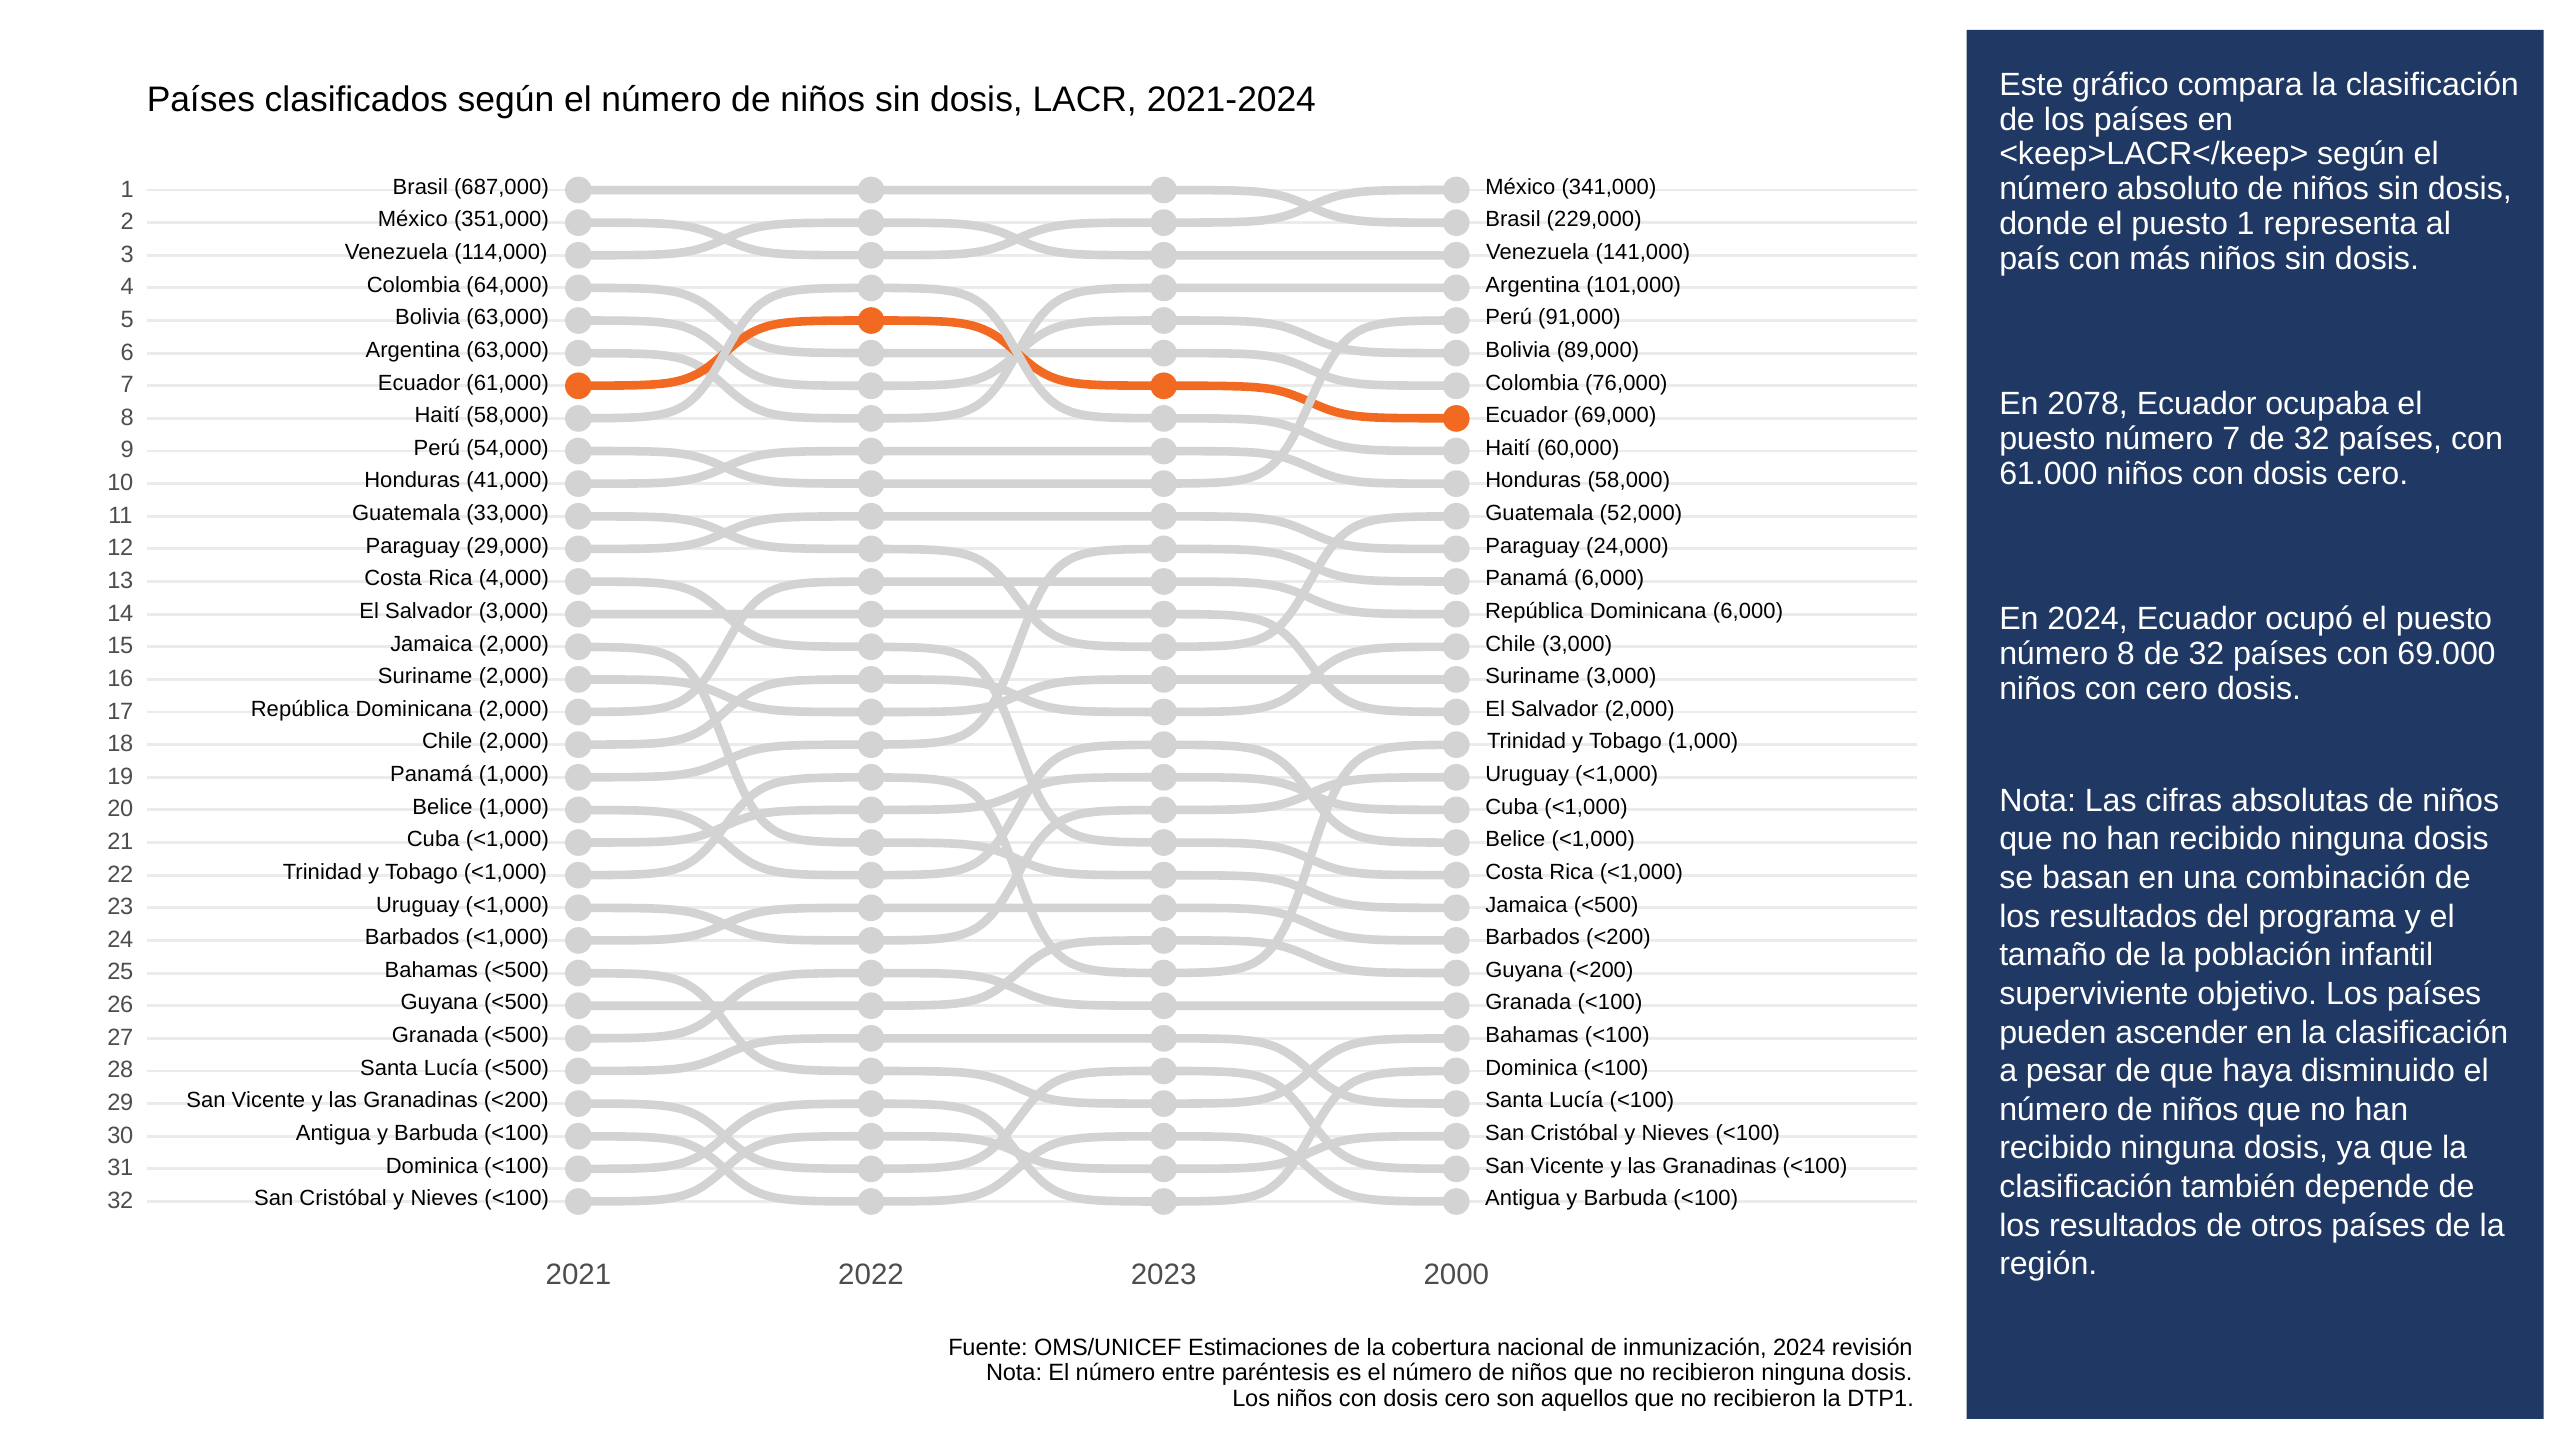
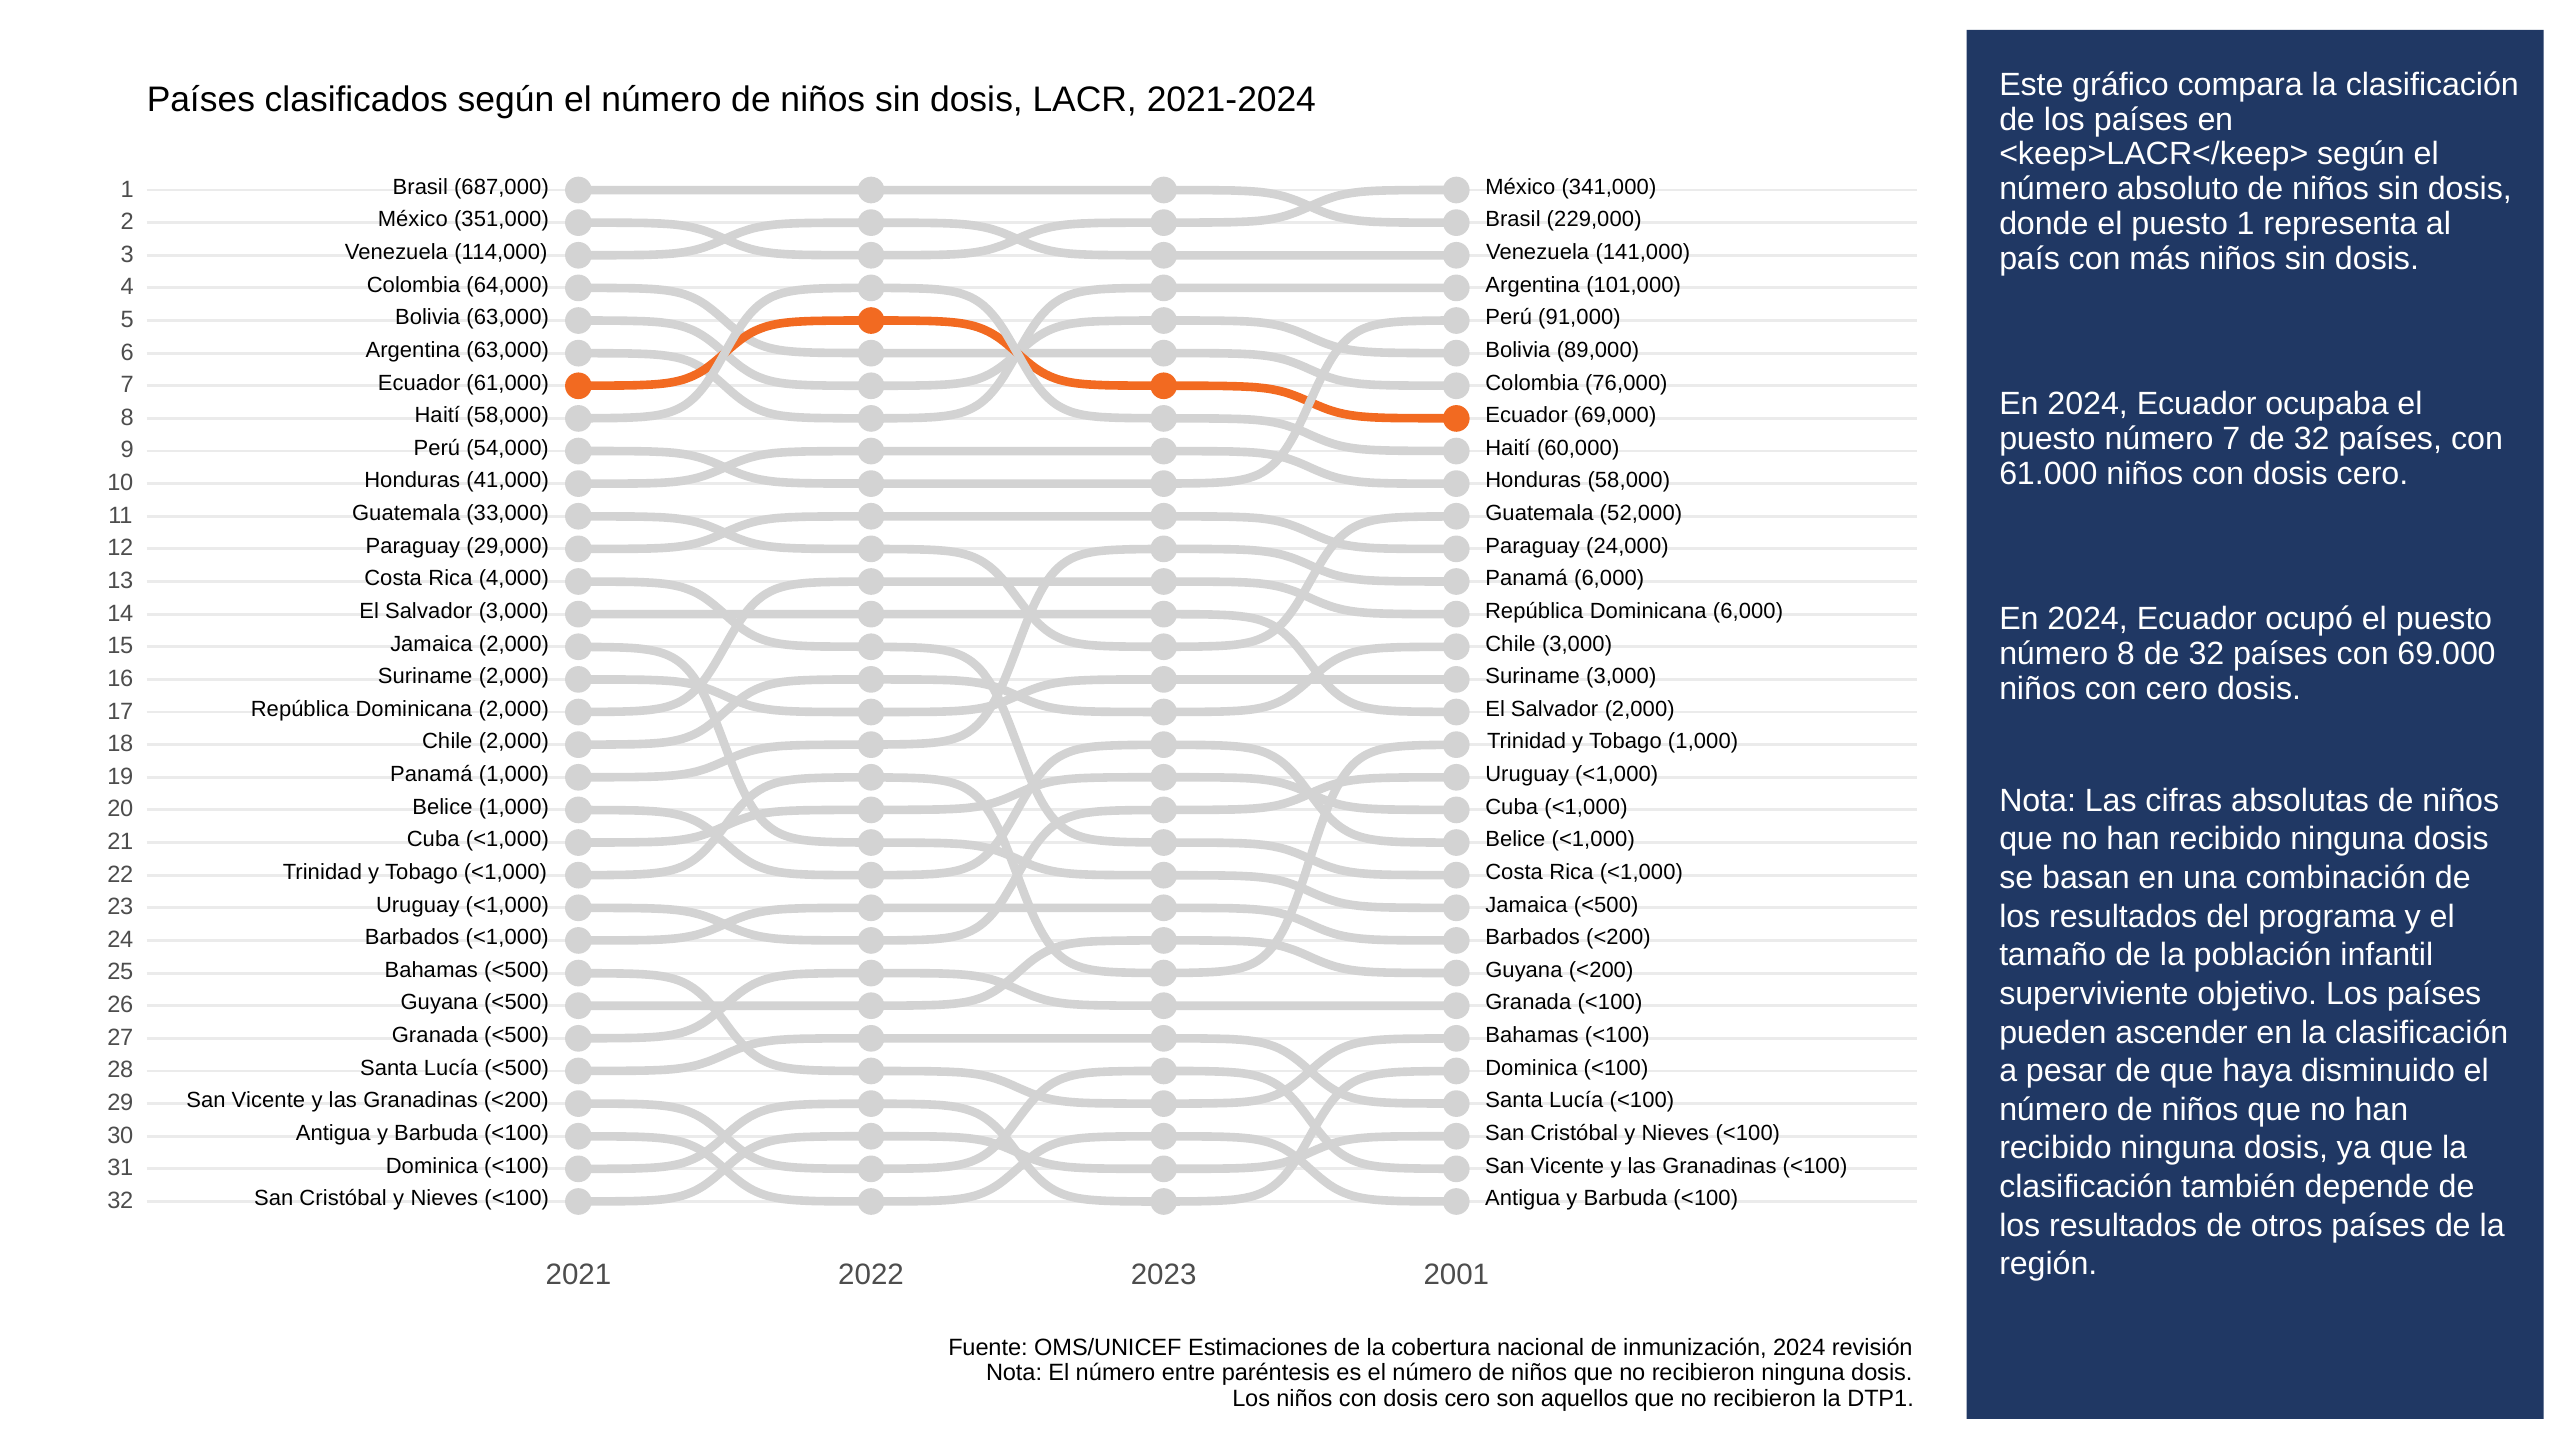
2078: 2078 -> 2024 (2088, 404)
2000: 2000 -> 2001 (1456, 1275)
